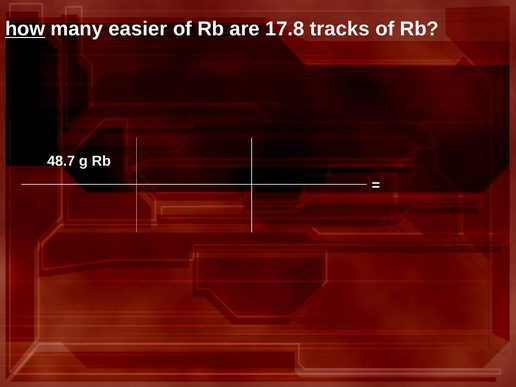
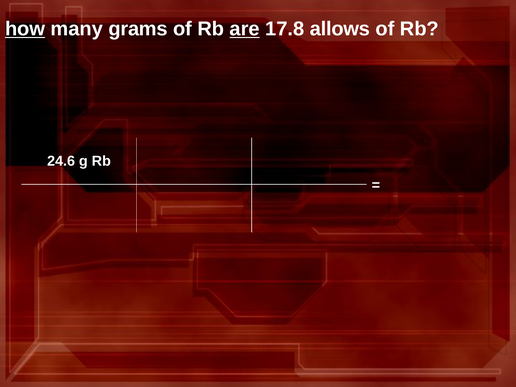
easier: easier -> grams (138, 29)
are underline: none -> present (245, 29)
tracks: tracks -> allows (340, 29)
48.7: 48.7 -> 24.6 (61, 161)
